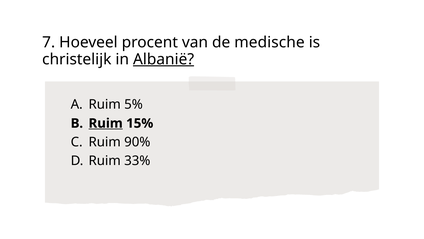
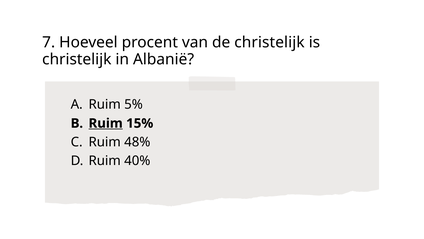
de medische: medische -> christelijk (269, 42)
Albanië underline: present -> none (164, 59)
90%: 90% -> 48% (137, 142)
33%: 33% -> 40% (137, 161)
